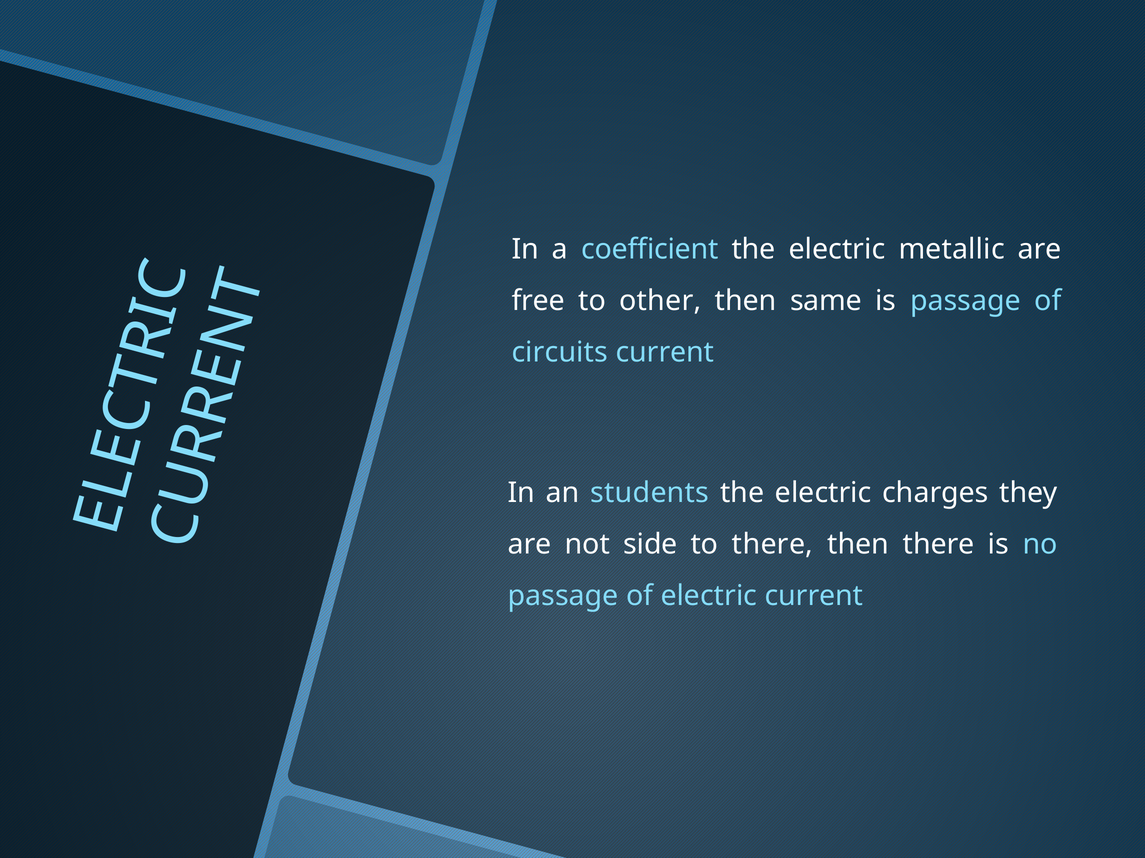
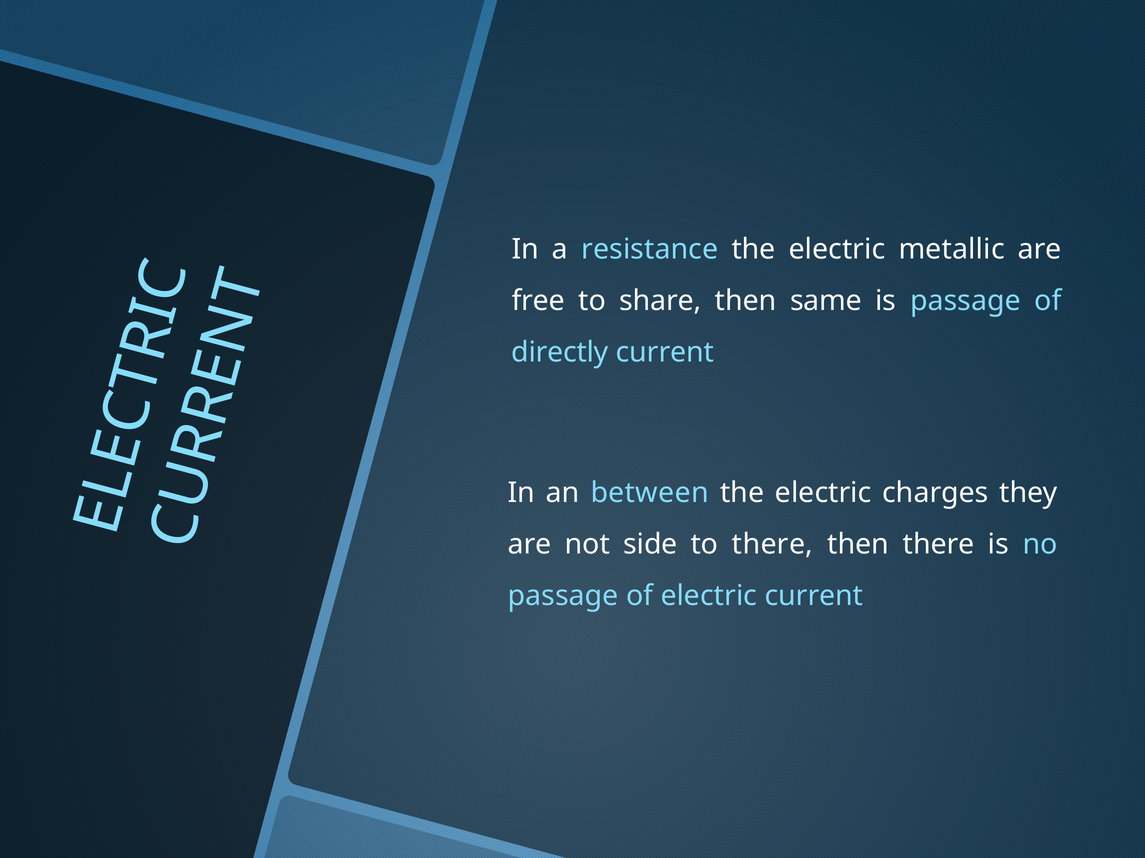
coefficient: coefficient -> resistance (650, 250)
other: other -> share (660, 301)
circuits: circuits -> directly (560, 353)
students: students -> between (650, 493)
